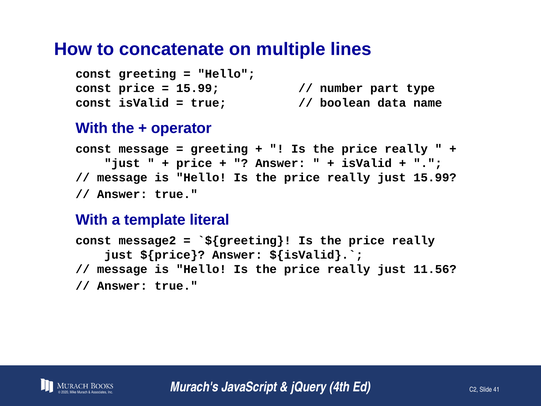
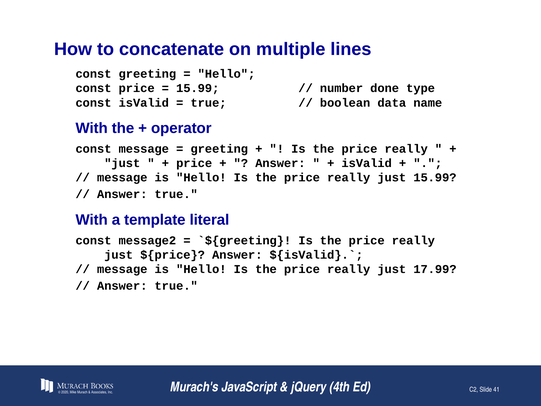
part: part -> done (385, 88)
11.56: 11.56 -> 17.99 (435, 269)
